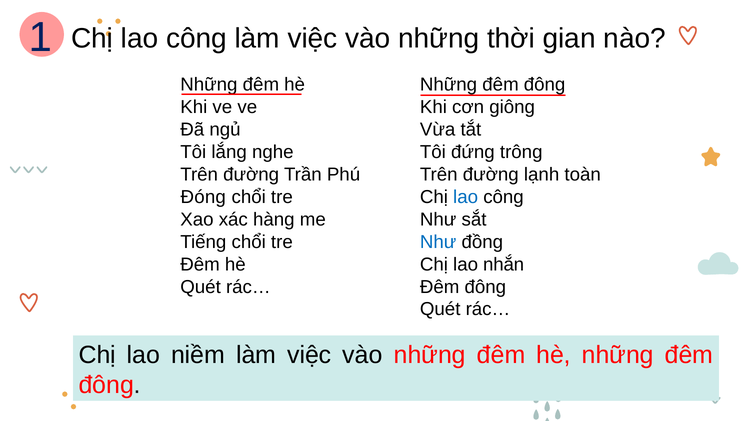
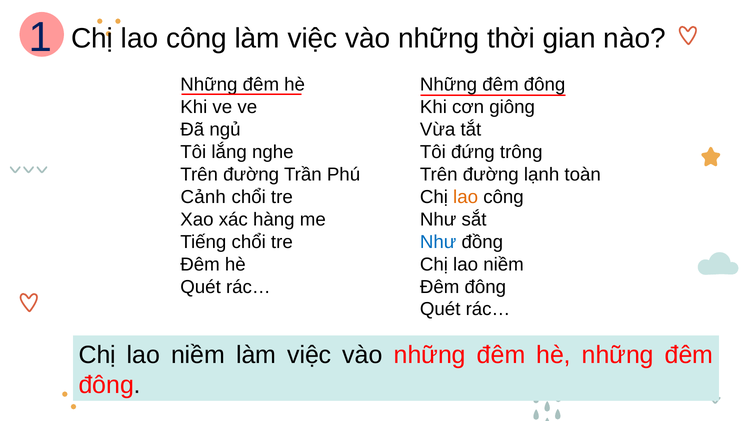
Đóng: Đóng -> Cảnh (203, 197)
lao colour: blue -> orange (466, 197)
nhắn: nhắn -> niềm (504, 264)
